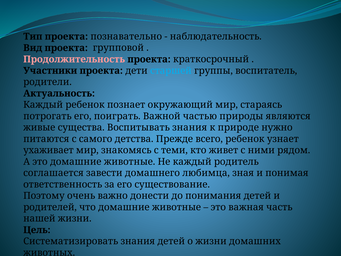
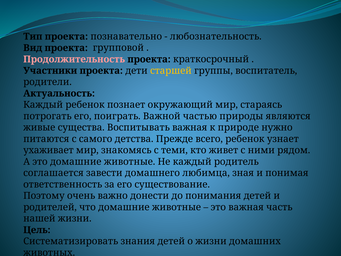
наблюдательность: наблюдательность -> любознательность (216, 36)
старшей colour: light blue -> yellow (171, 71)
Воспитывать знания: знания -> важная (190, 127)
